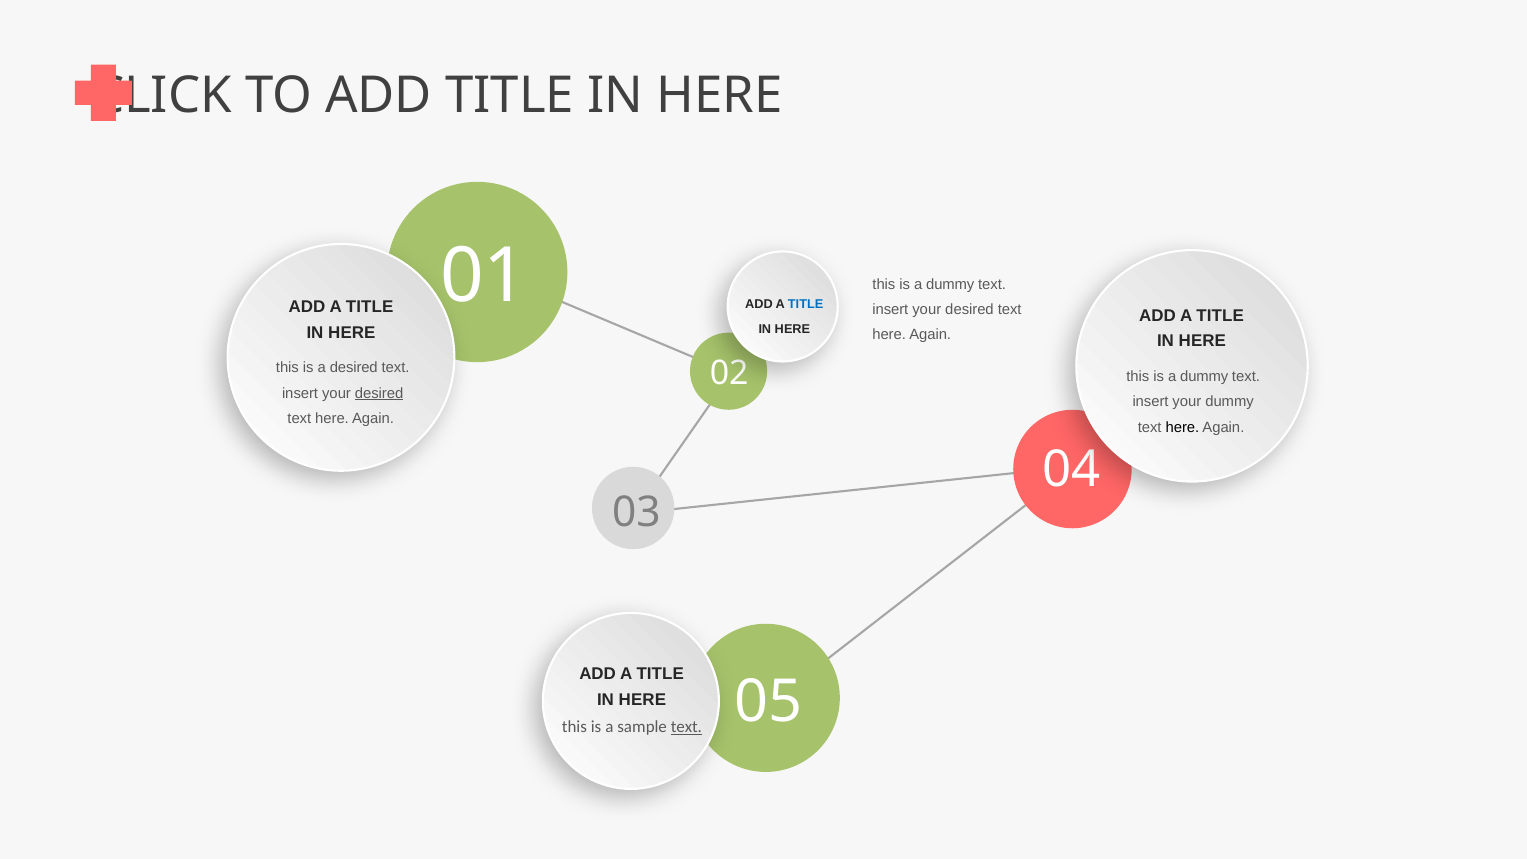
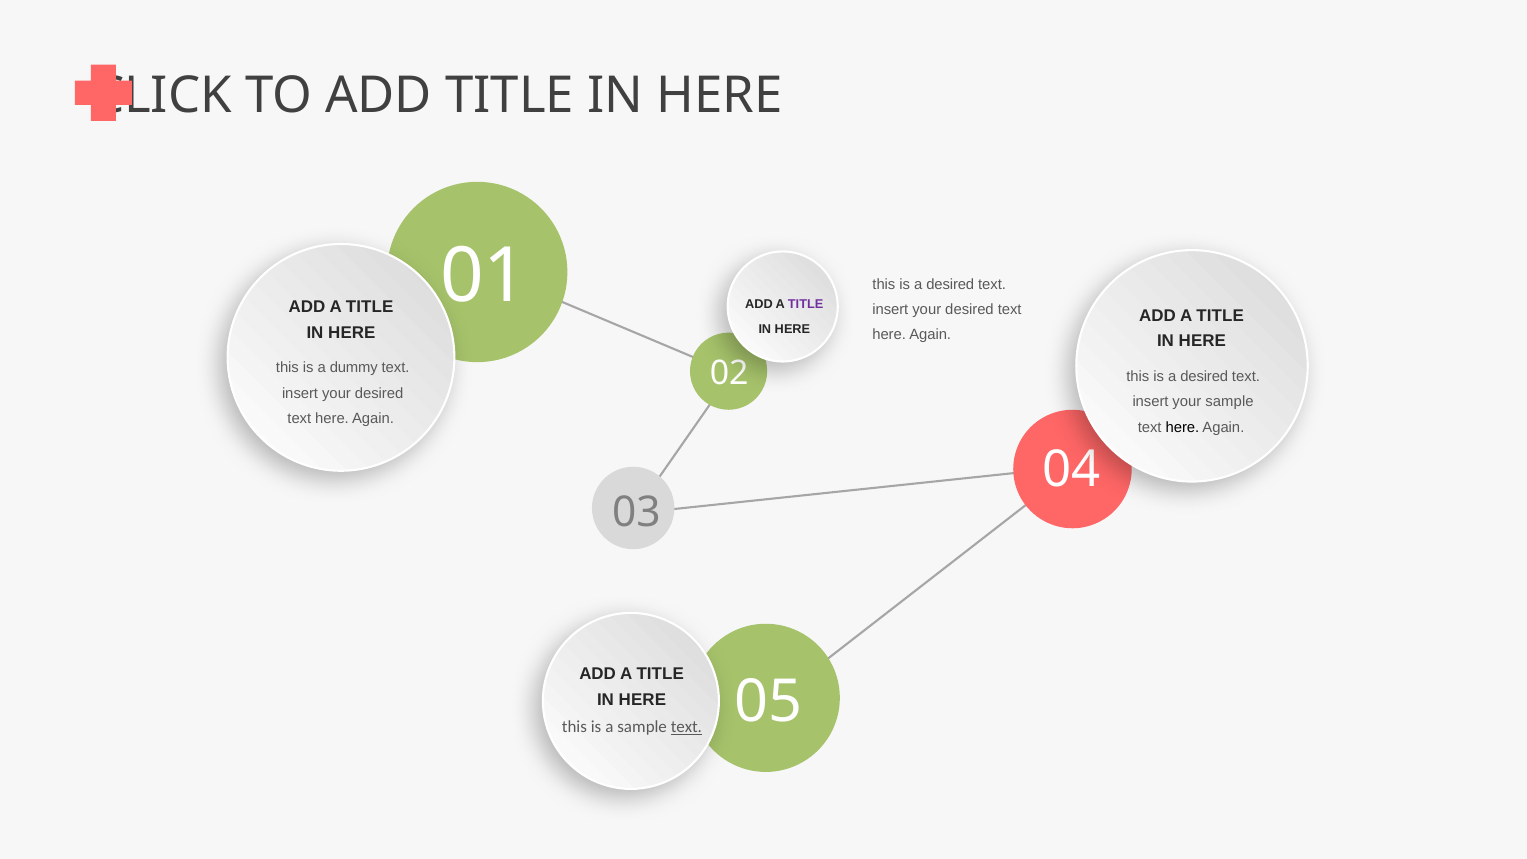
dummy: dummy -> desired (950, 284)
TITLE colour: blue -> purple (806, 304)
a desired: desired -> dummy (354, 368)
dummy: dummy -> desired (1204, 376)
desired underline: present -> none (379, 393)
your dummy: dummy -> sample (1229, 402)
